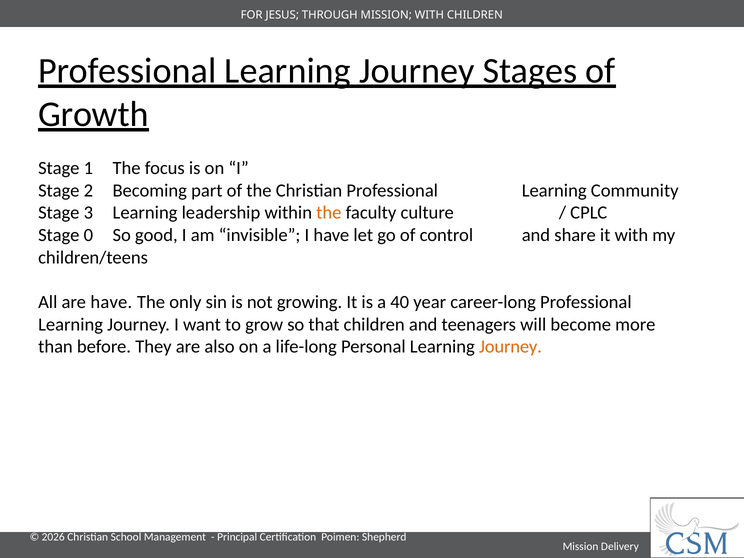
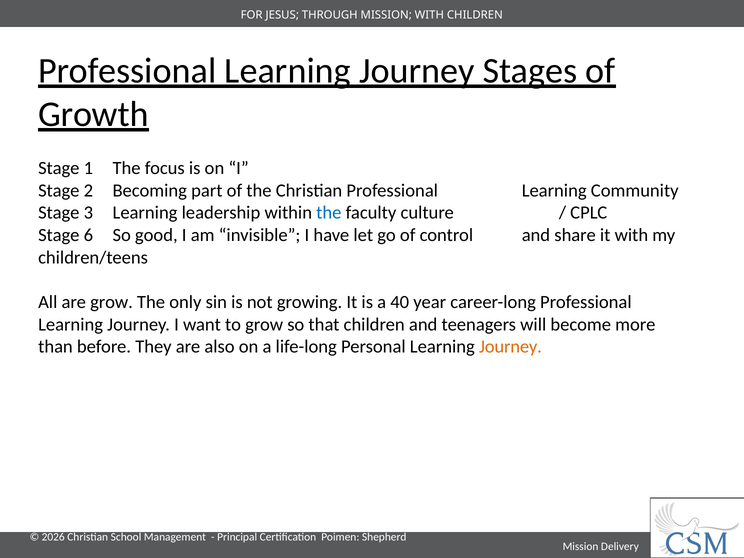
the colour: orange -> blue (329, 213)
0: 0 -> 6 (88, 235)
are have: have -> grow (111, 302)
